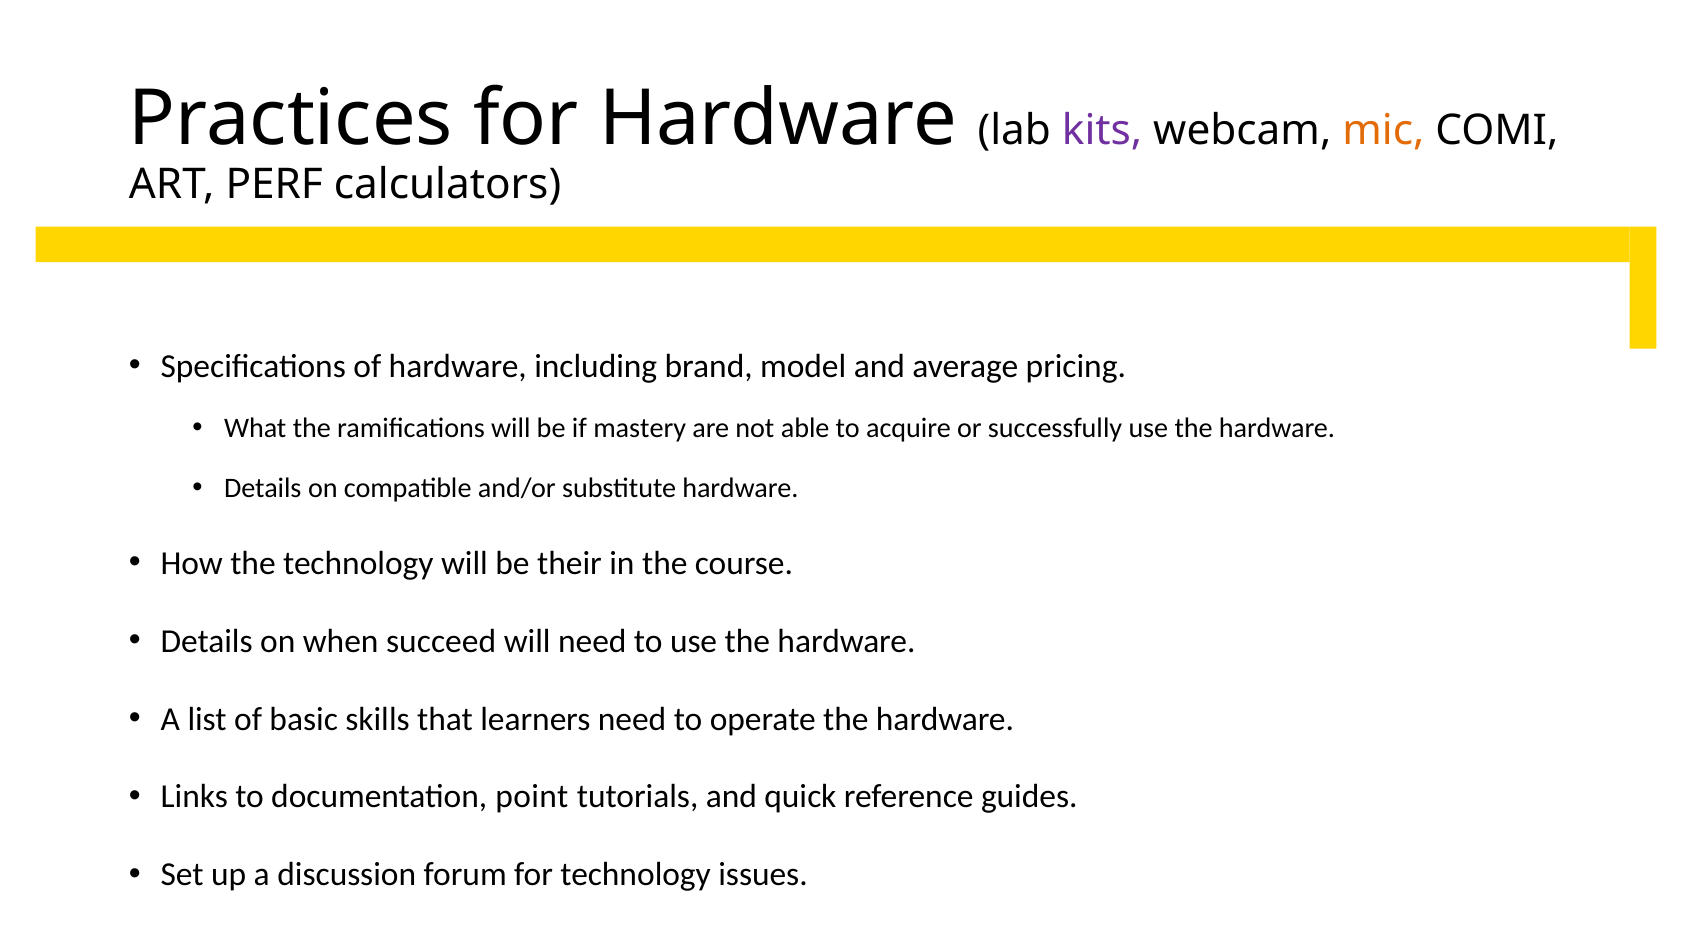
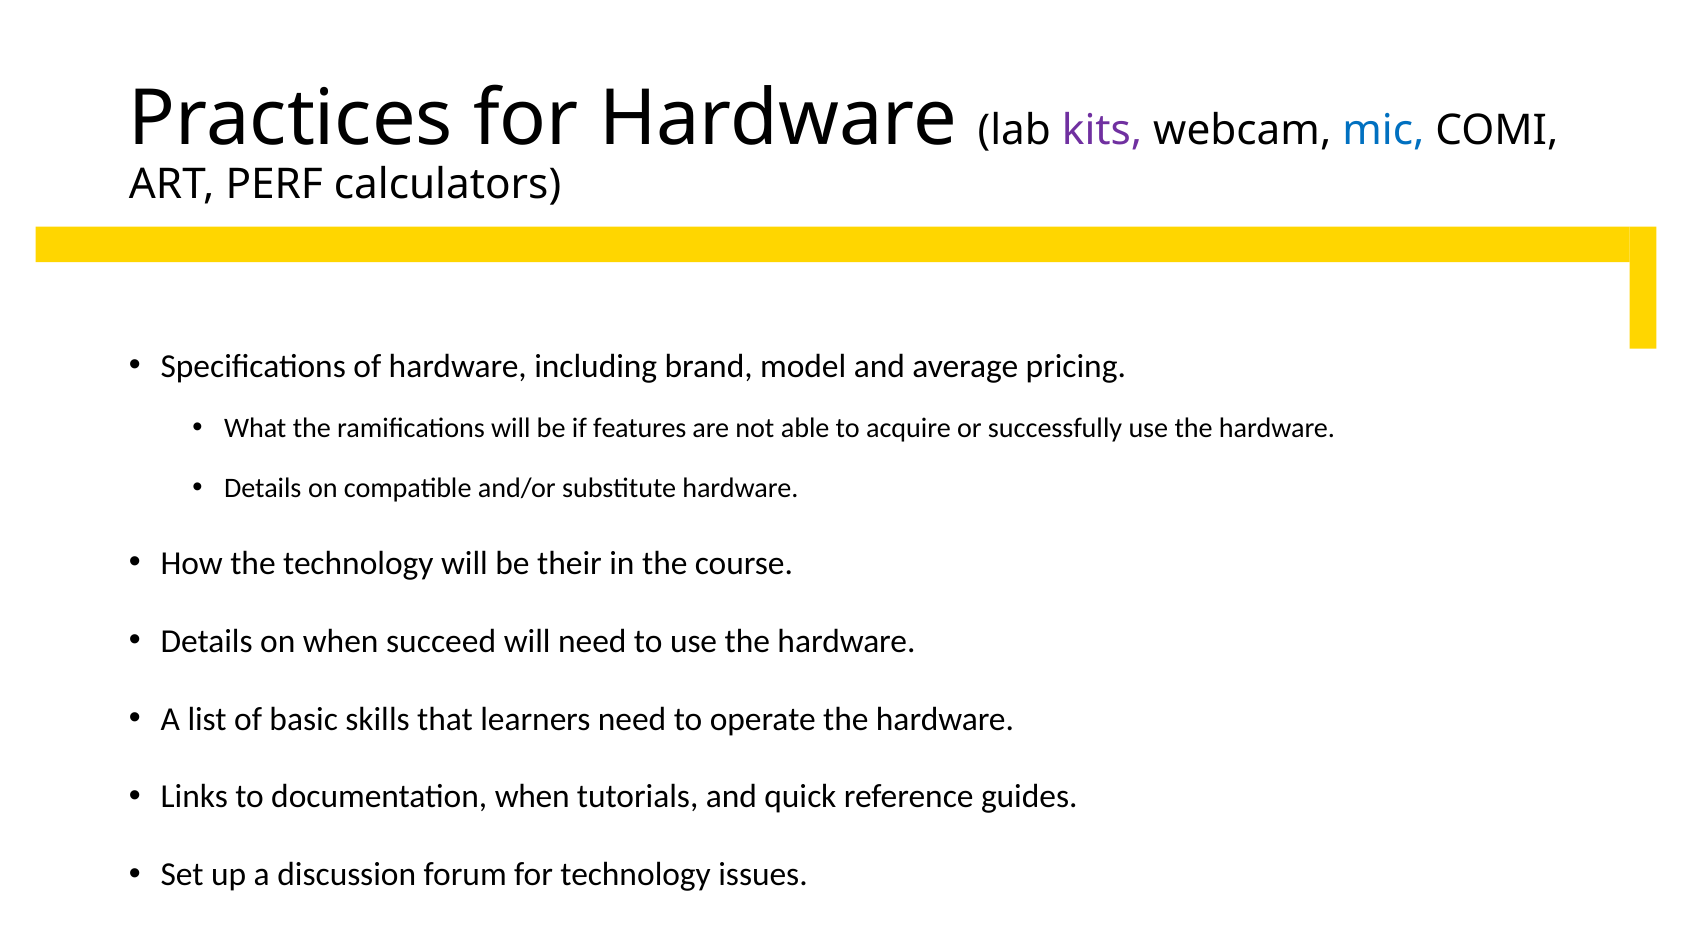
mic colour: orange -> blue (1383, 131)
mastery: mastery -> features (640, 428)
documentation point: point -> when (532, 797)
